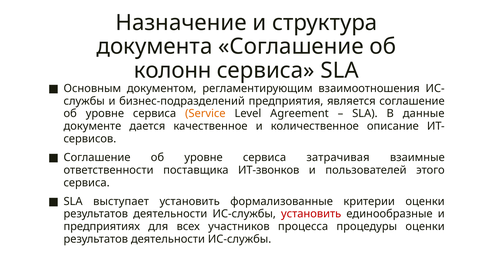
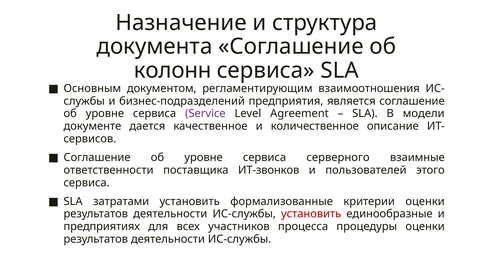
Service colour: orange -> purple (205, 114)
данные: данные -> модели (424, 114)
затрачивая: затрачивая -> серверного (338, 157)
выступает: выступает -> затратами (121, 201)
